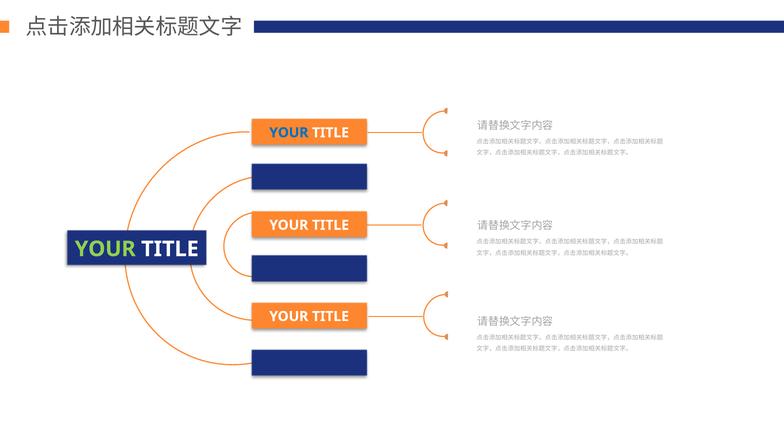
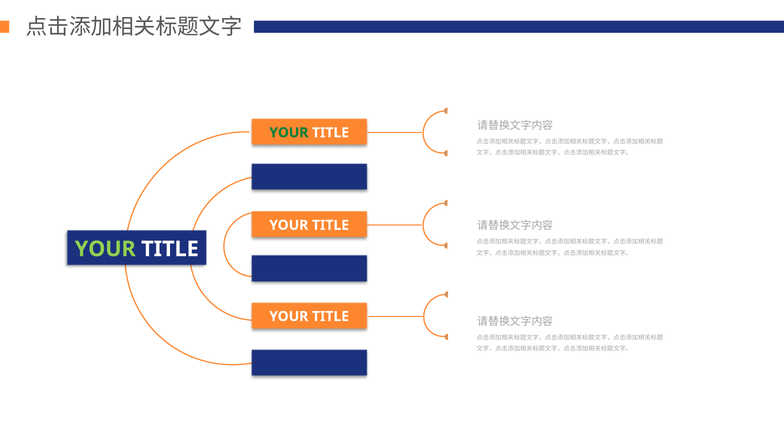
YOUR colour: blue -> green (289, 133)
